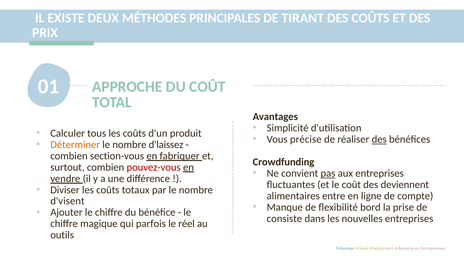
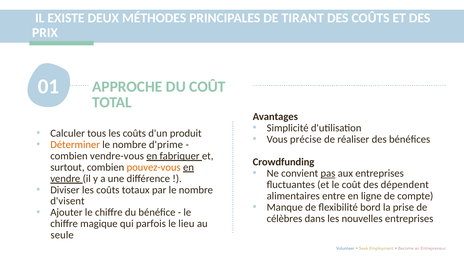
des underline: present -> none (379, 139)
d'laissez: d'laissez -> d'prime (166, 145)
section-vous: section-vous -> vendre-vous (117, 156)
pouvez-vous colour: red -> orange (154, 167)
deviennent: deviennent -> dépendent (405, 185)
consiste: consiste -> célèbres (284, 219)
réel: réel -> lieu (186, 224)
outils: outils -> seule (62, 235)
